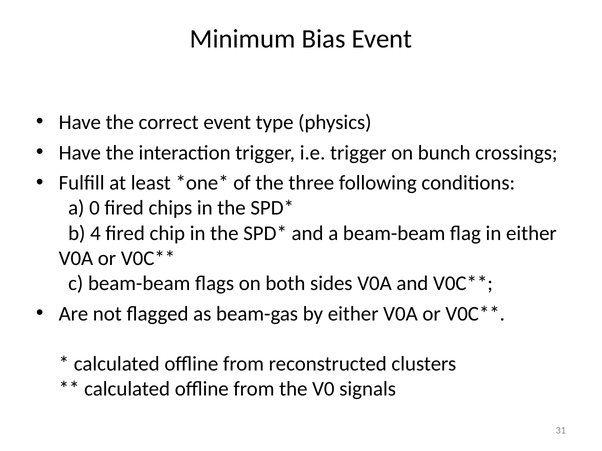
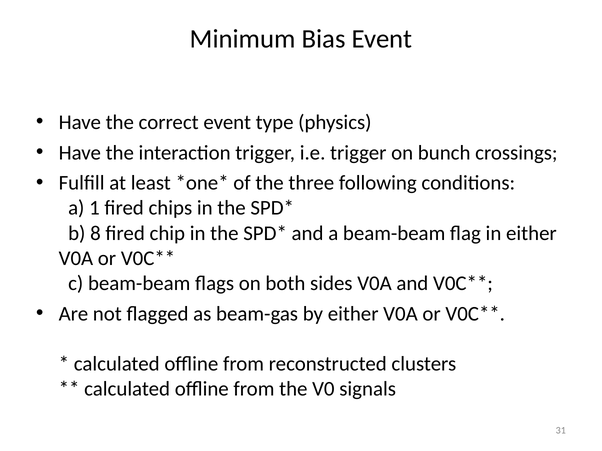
0: 0 -> 1 (94, 208)
4: 4 -> 8 (95, 233)
